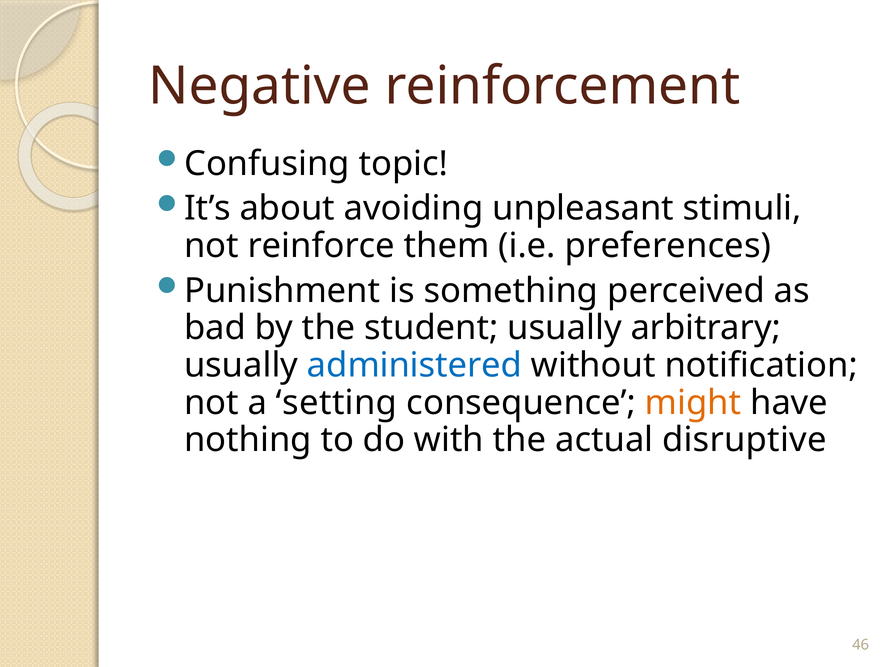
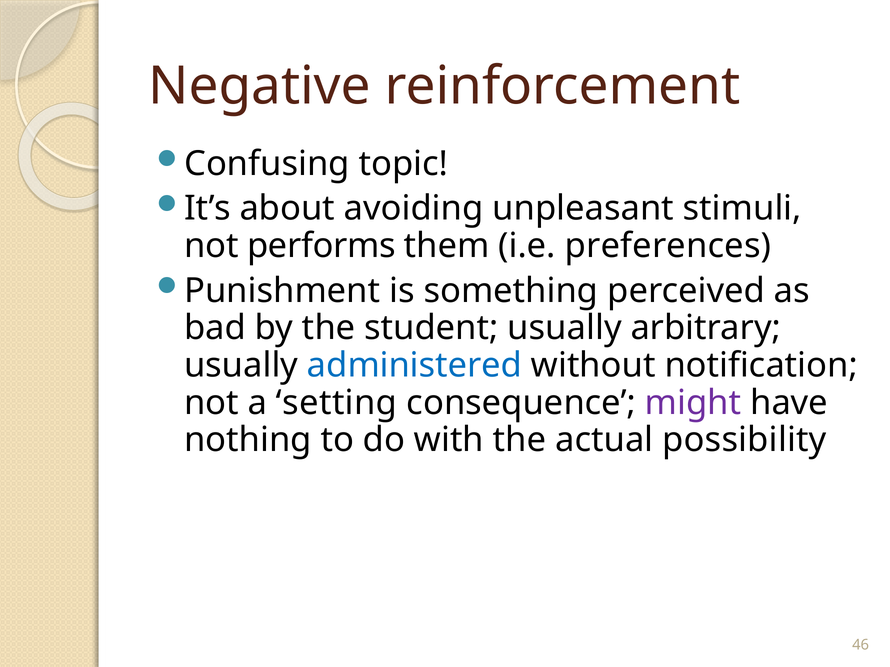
reinforce: reinforce -> performs (321, 246)
might colour: orange -> purple (693, 403)
disruptive: disruptive -> possibility (744, 440)
